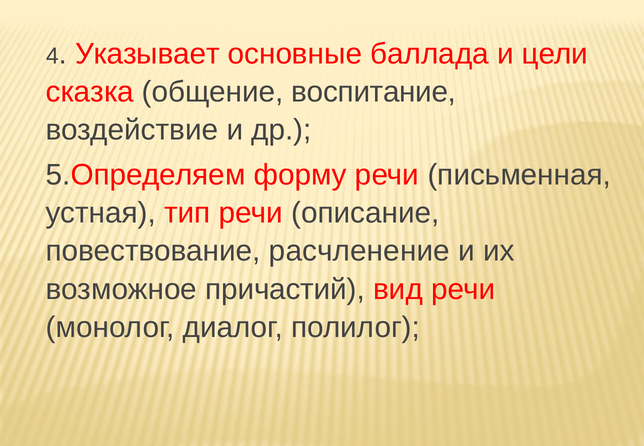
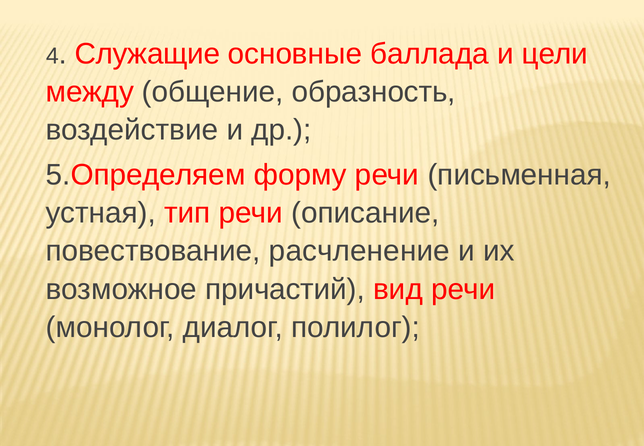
Указывает: Указывает -> Служащие (147, 54)
сказка: сказка -> между (90, 92)
воспитание: воспитание -> образность (374, 92)
